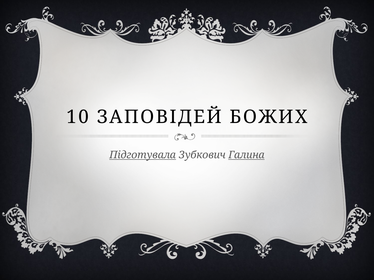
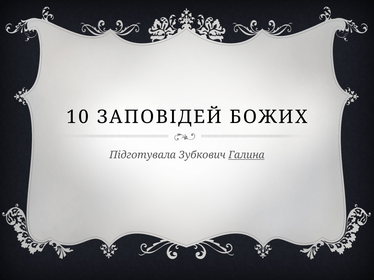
Підготувала underline: present -> none (143, 155)
